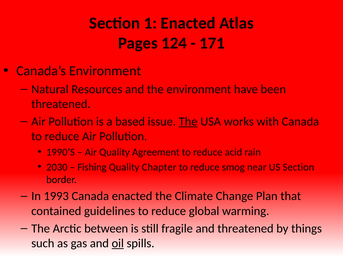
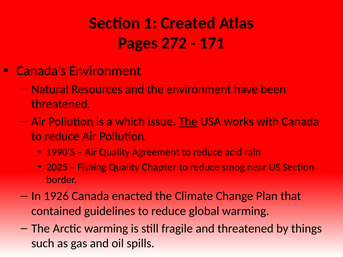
1 Enacted: Enacted -> Created (188, 23)
124: 124 -> 272 (174, 43)
based: based -> which (130, 122)
2030: 2030 -> 2025 (57, 167)
1993: 1993 -> 1926 (56, 196)
Arctic between: between -> warming (106, 229)
oil underline: present -> none (118, 244)
